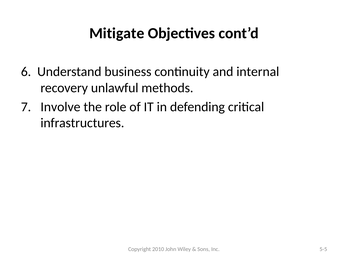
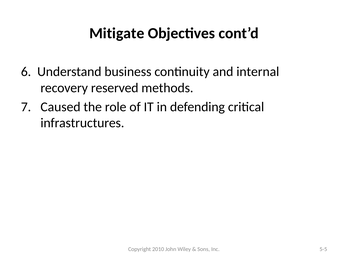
unlawful: unlawful -> reserved (115, 88)
Involve: Involve -> Caused (60, 107)
